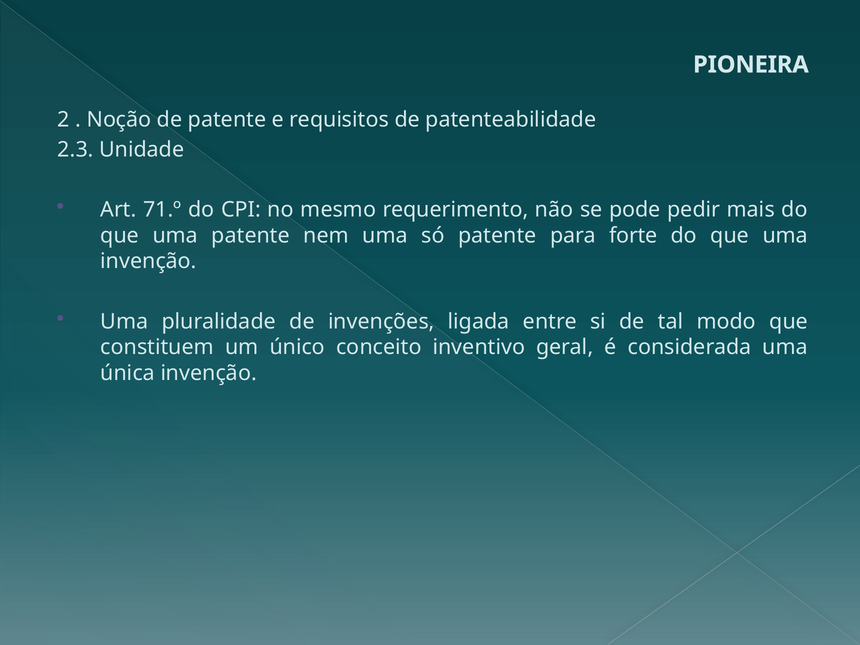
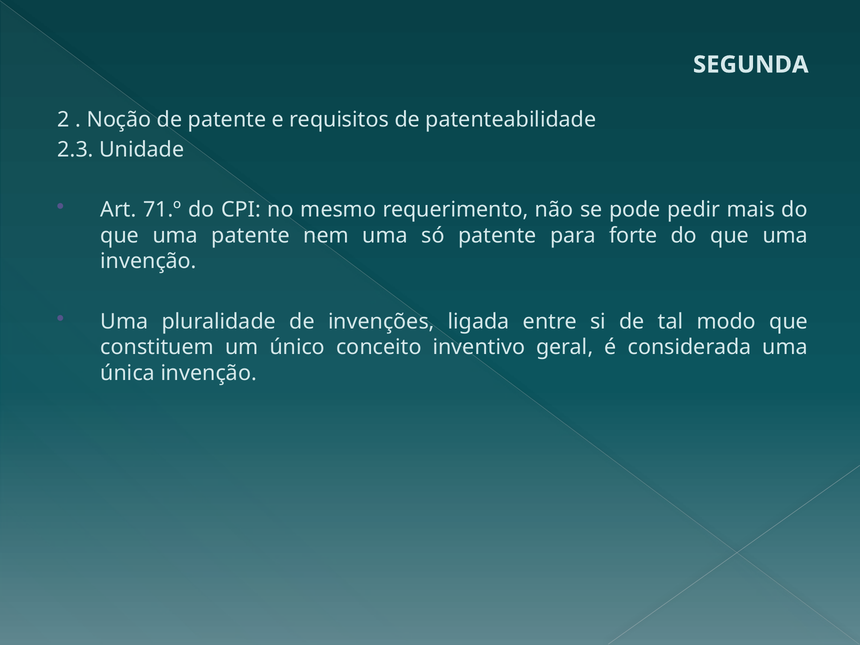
PIONEIRA: PIONEIRA -> SEGUNDA (751, 65)
